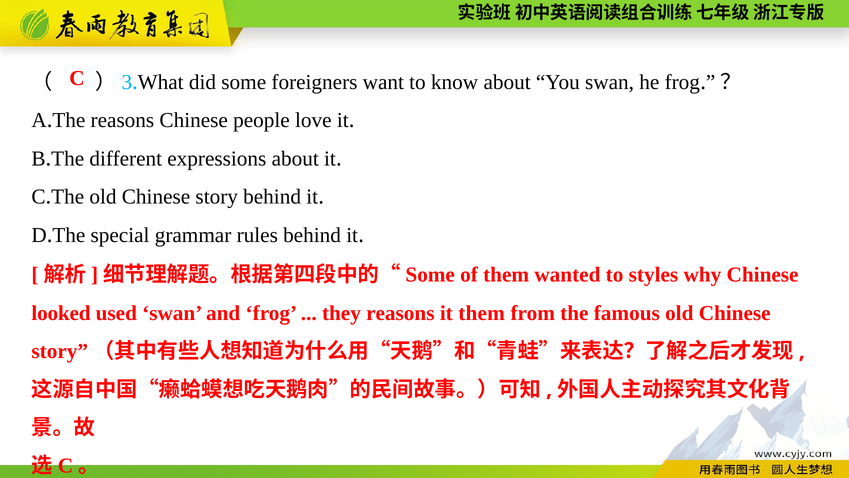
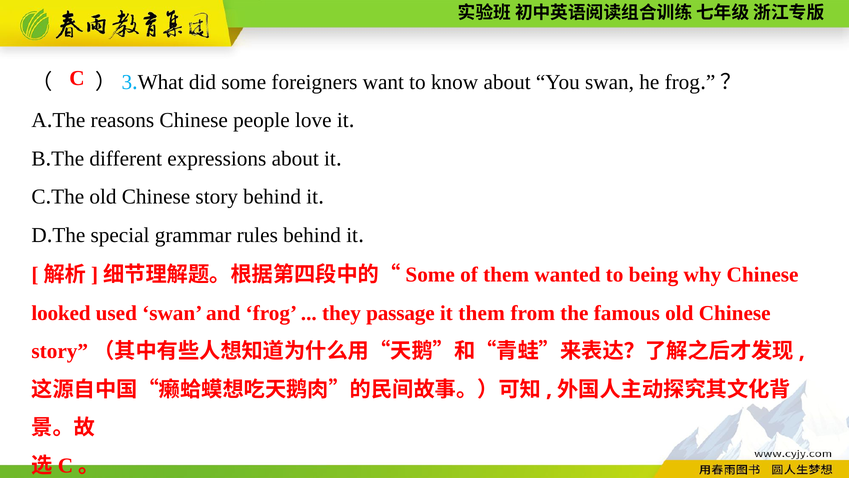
styles: styles -> being (653, 275)
they reasons: reasons -> passage (400, 313)
